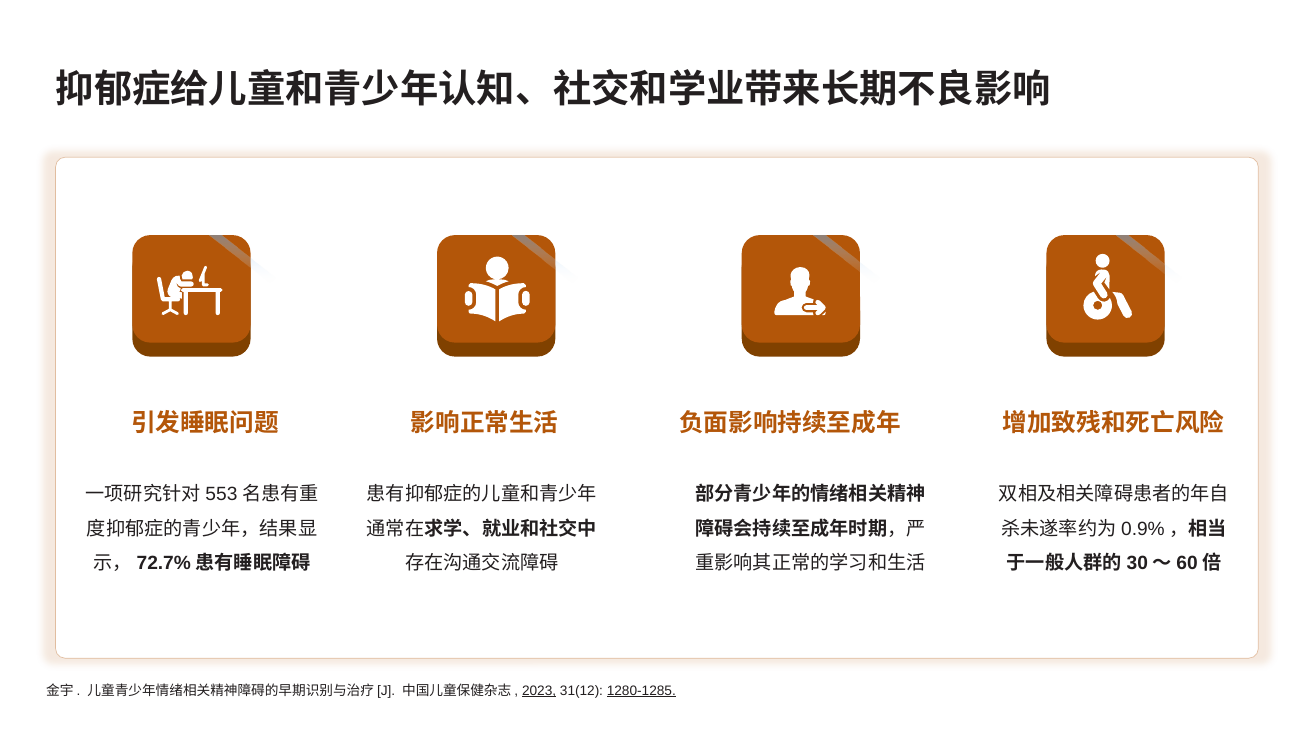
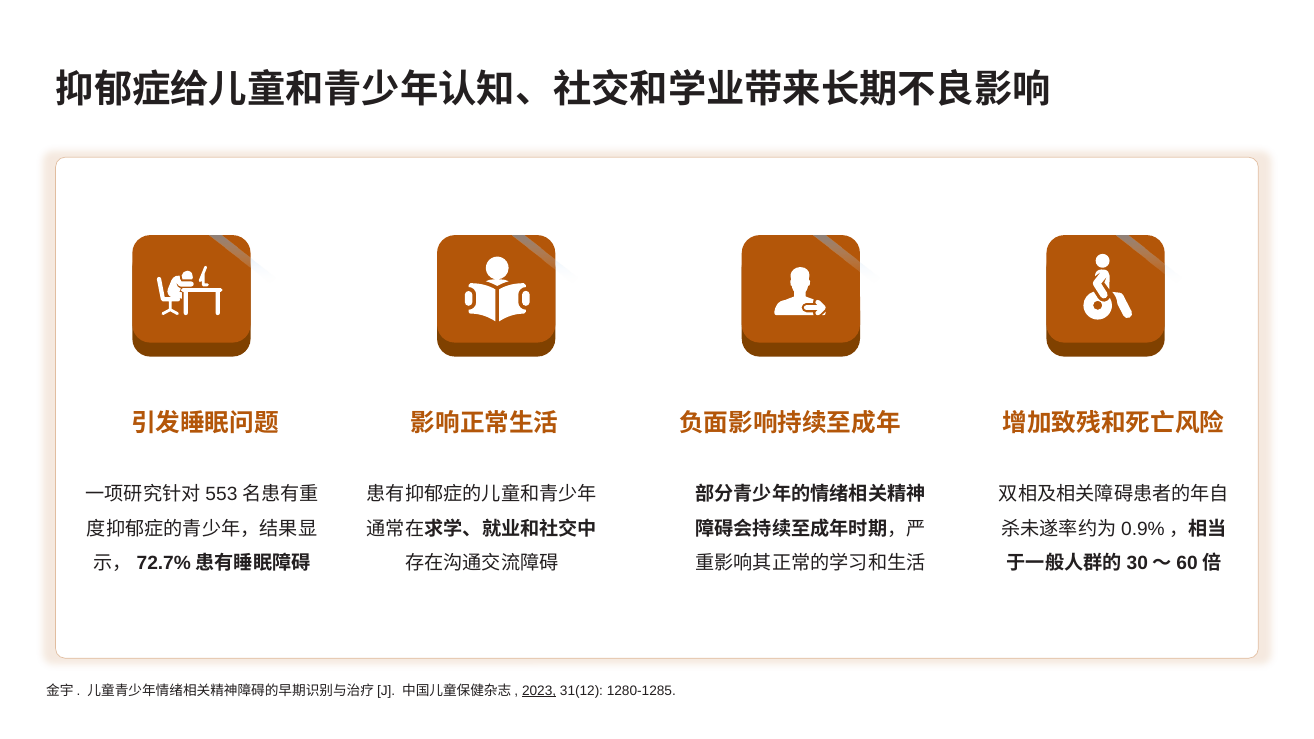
1280-1285 underline: present -> none (641, 691)
